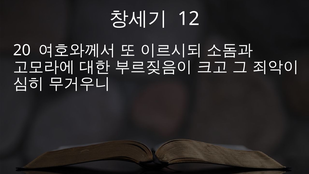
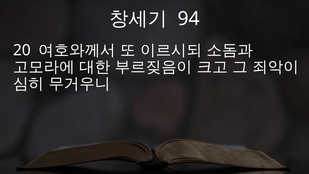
12: 12 -> 94 (189, 19)
